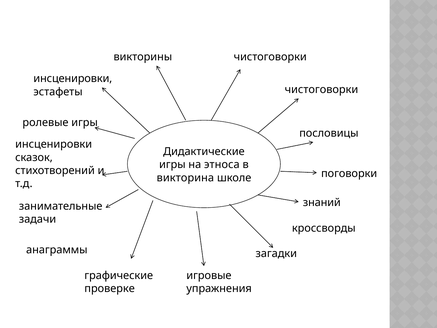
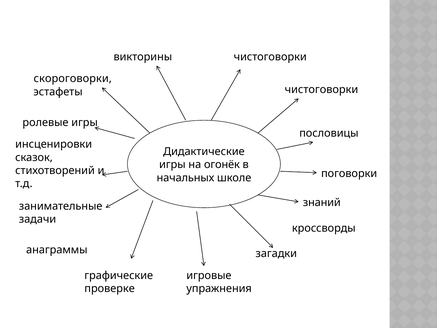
инсценировки: инсценировки -> скороговорки (73, 79)
этноса: этноса -> огонёк (222, 165)
викторина: викторина -> начальных (185, 178)
